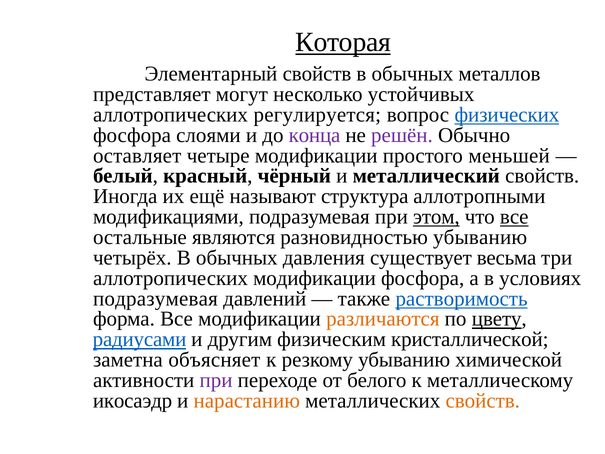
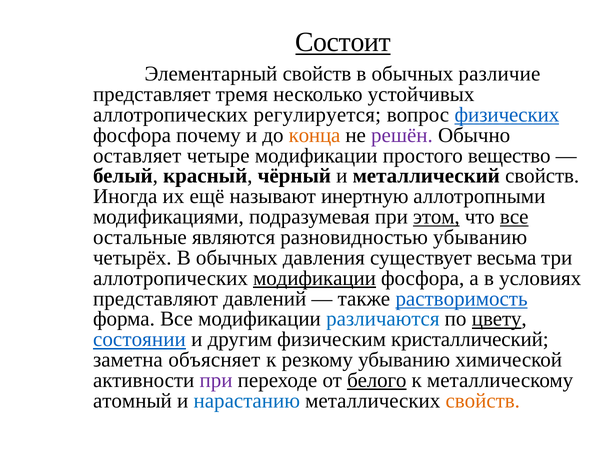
Которая: Которая -> Состоит (343, 42)
металлов: металлов -> различие (499, 74)
могут: могут -> тремя (242, 94)
слоями: слоями -> почему (209, 135)
конца colour: purple -> orange (315, 135)
меньшей: меньшей -> вещество (509, 156)
структура: структура -> инертную (365, 196)
модификации underline: none -> present (315, 278)
подразумевая: подразумевая -> представляют (155, 298)
различаются colour: orange -> blue (383, 319)
радиусами: радиусами -> состоянии (139, 339)
кристаллической: кристаллической -> кристаллический (470, 339)
белого underline: none -> present (377, 380)
икосаэдр: икосаэдр -> атомный (132, 400)
нарастанию colour: orange -> blue (247, 400)
